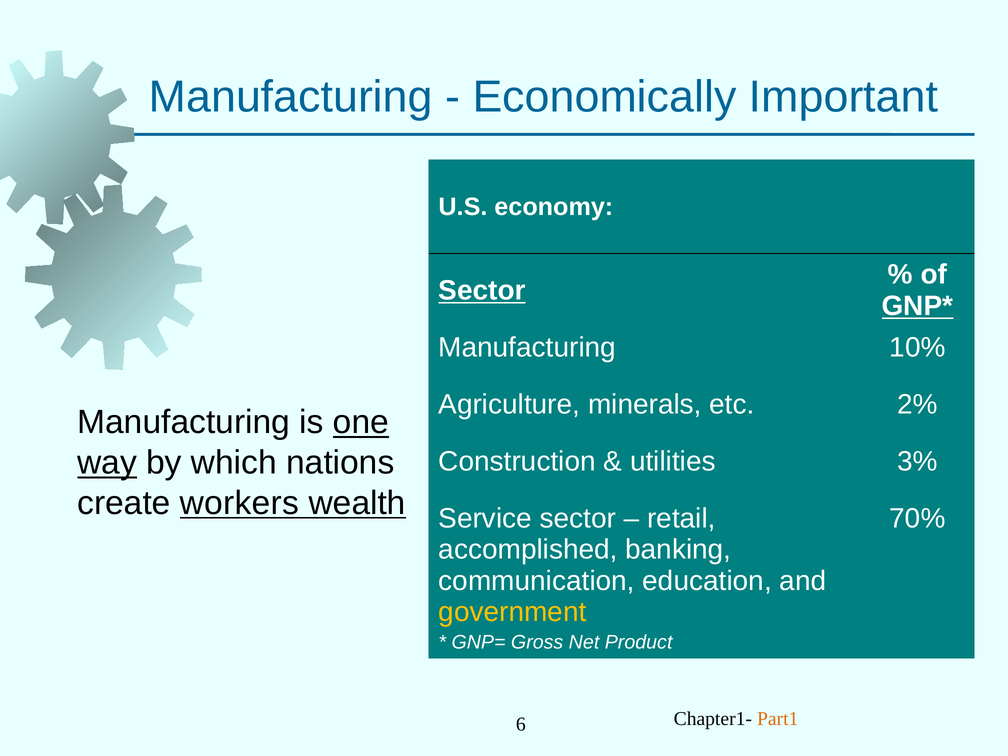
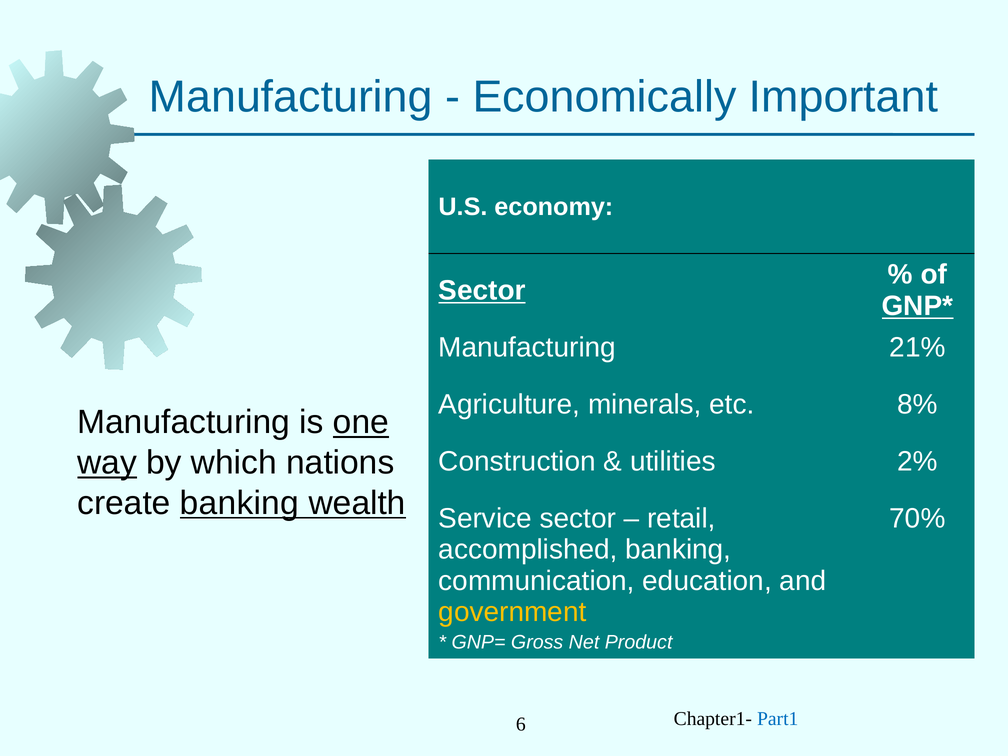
10%: 10% -> 21% (917, 347)
2%: 2% -> 8% (917, 404)
3%: 3% -> 2% (917, 462)
create workers: workers -> banking (239, 503)
Part1 colour: orange -> blue (778, 719)
